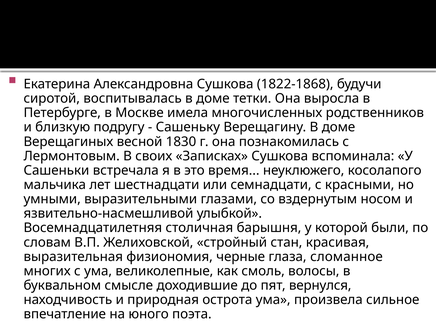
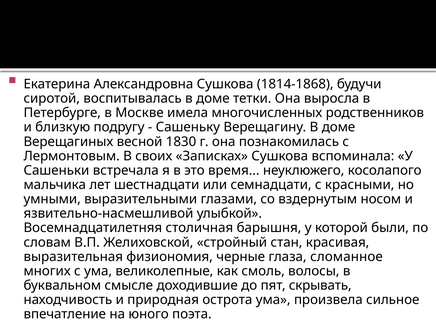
1822-1868: 1822-1868 -> 1814-1868 (295, 84)
вернулся: вернулся -> скрывать (320, 285)
